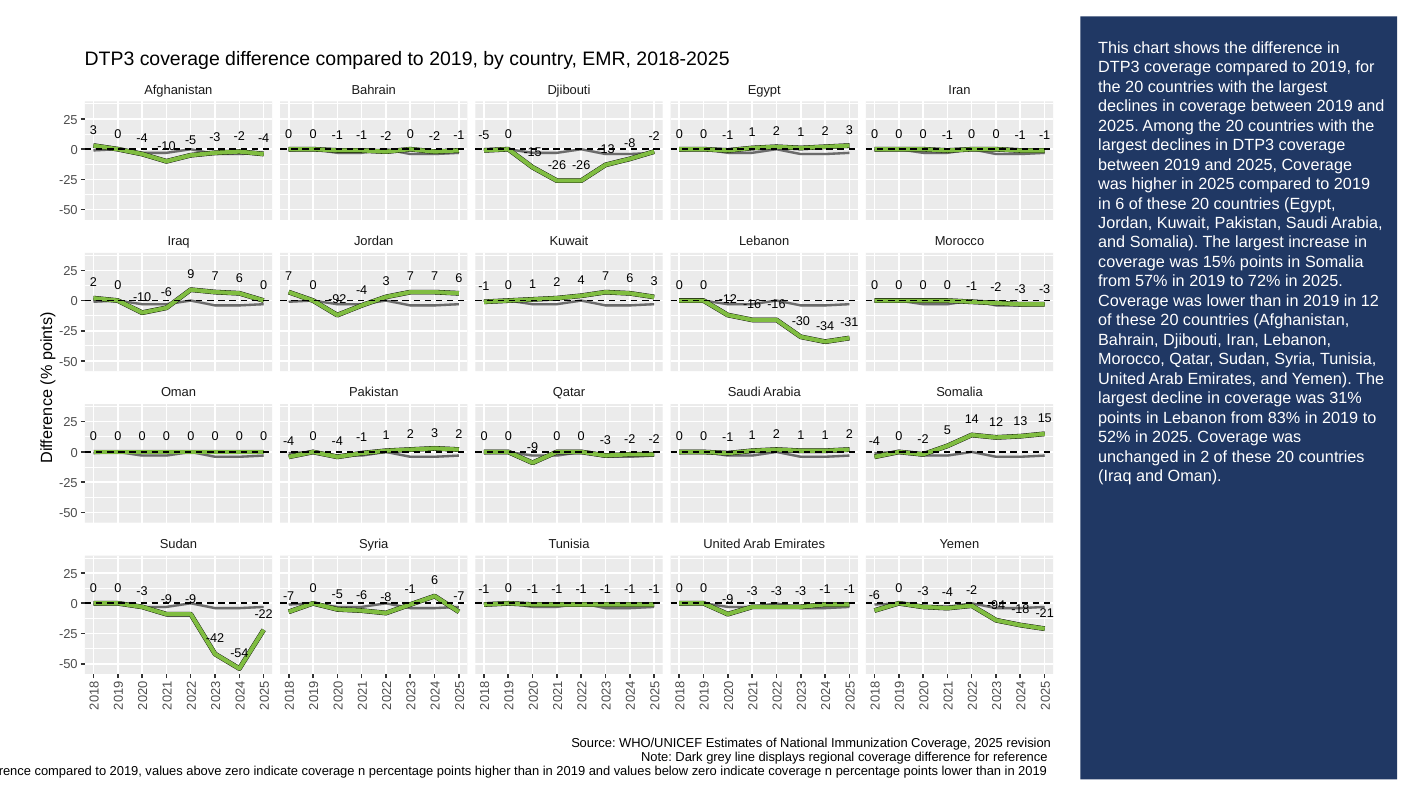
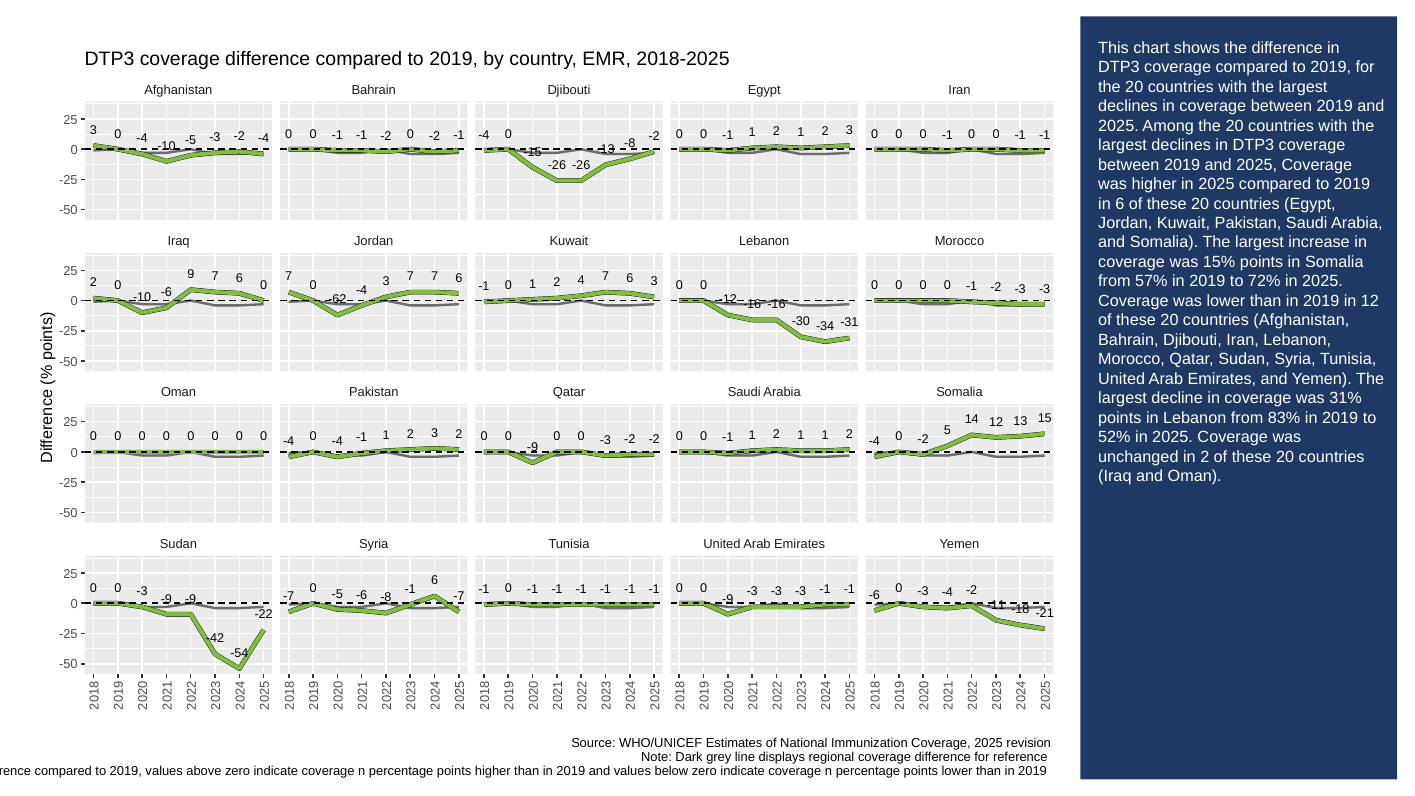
-5: -5 -> -4 (484, 135)
-92: -92 -> -62 (337, 300)
-94: -94 -> -11 (996, 605)
